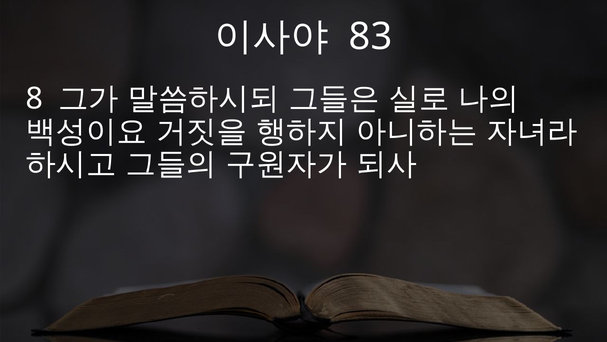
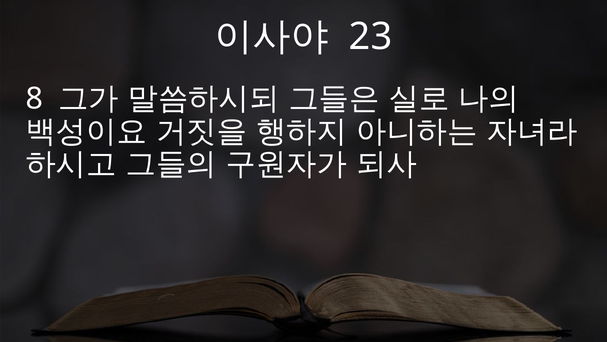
83: 83 -> 23 (371, 37)
